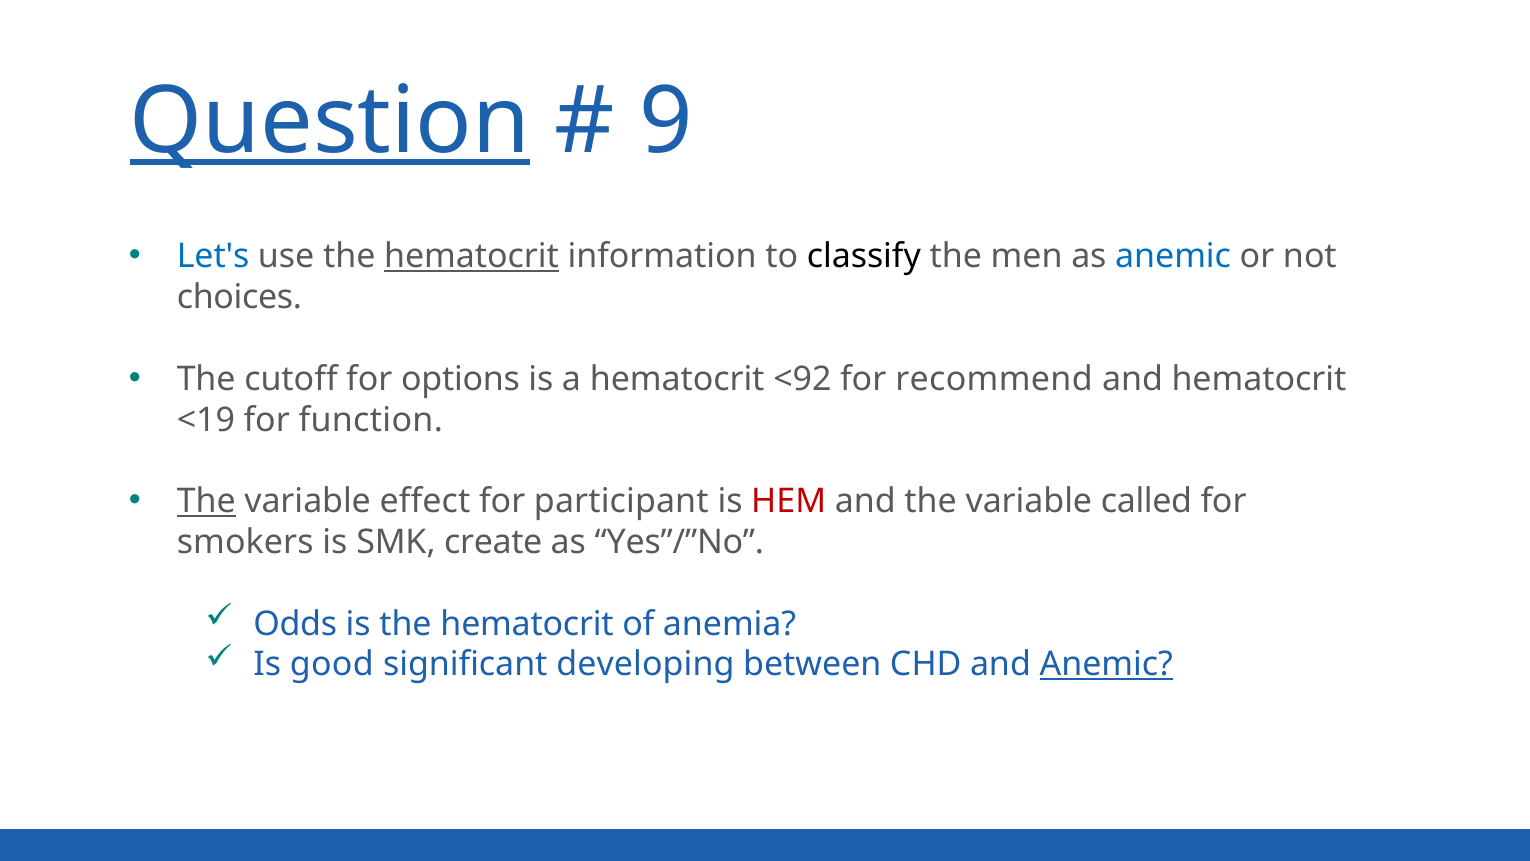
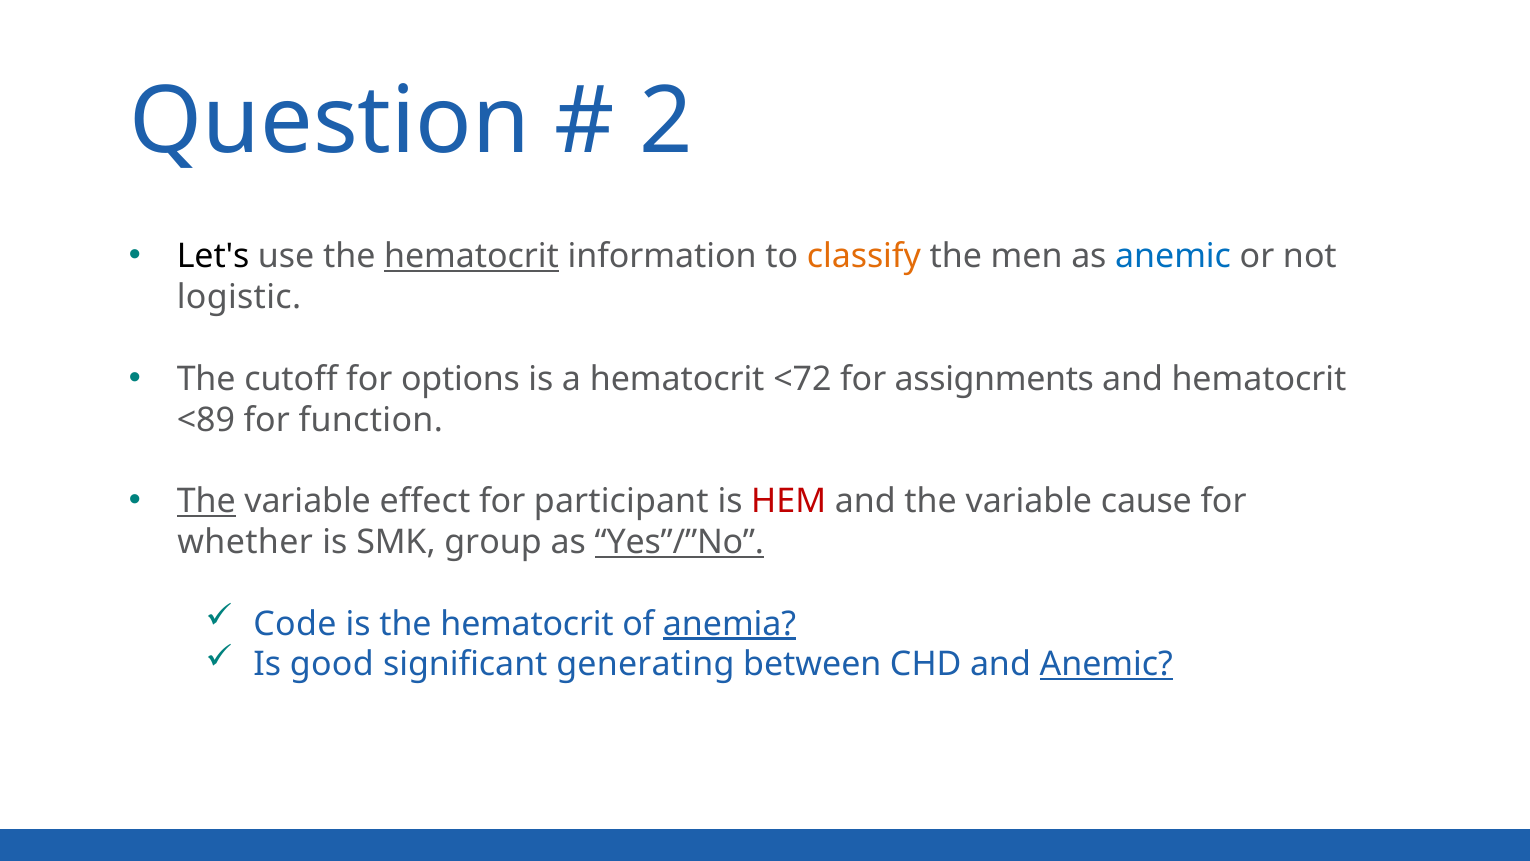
Question underline: present -> none (330, 122)
9: 9 -> 2 (666, 122)
Let's colour: blue -> black (213, 257)
classify colour: black -> orange (864, 257)
choices: choices -> logistic (239, 297)
<92: <92 -> <72 (802, 379)
recommend: recommend -> assignments (994, 379)
<19: <19 -> <89 (206, 420)
called: called -> cause (1146, 501)
smokers: smokers -> whether (245, 542)
create: create -> group (493, 542)
Yes”/”No underline: none -> present (679, 542)
Odds: Odds -> Code (295, 624)
anemia underline: none -> present (730, 624)
developing: developing -> generating (645, 664)
